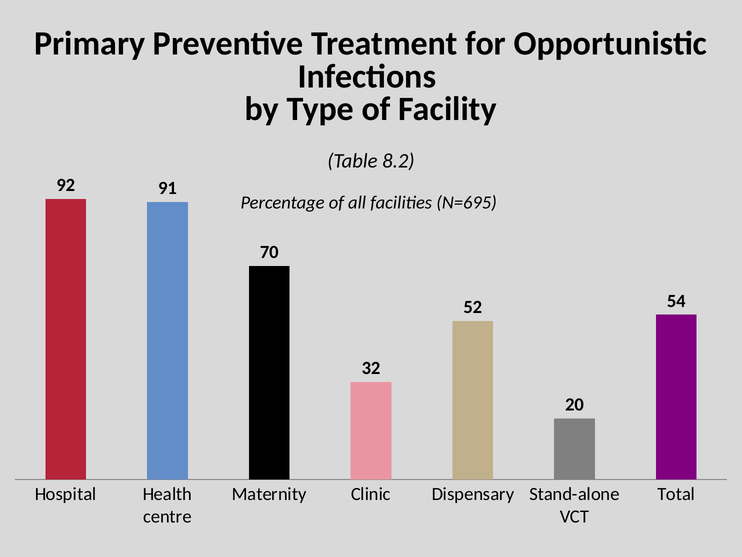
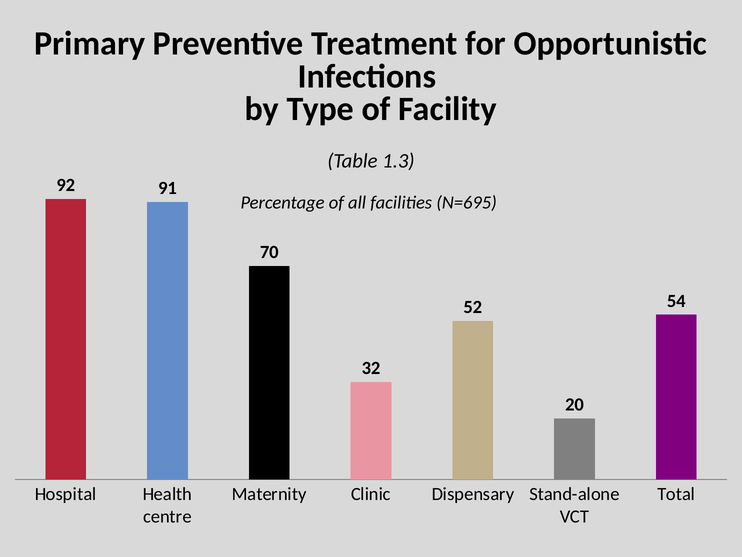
8.2: 8.2 -> 1.3 (398, 161)
